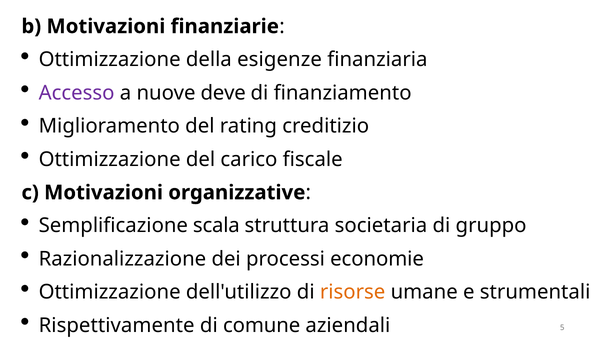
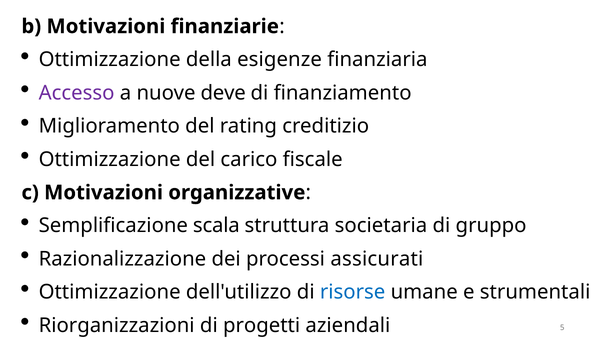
economie: economie -> assicurati (377, 259)
risorse colour: orange -> blue (353, 292)
Rispettivamente: Rispettivamente -> Riorganizzazioni (117, 325)
comune: comune -> progetti (262, 325)
